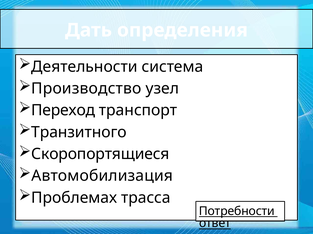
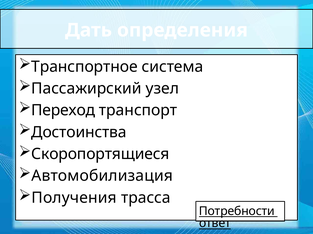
Деятельности: Деятельности -> Транспортное (84, 67)
Производство: Производство -> Пассажирский (86, 89)
Транзитного: Транзитного -> Достоинства (79, 133)
Проблемах: Проблемах -> Получения (74, 198)
